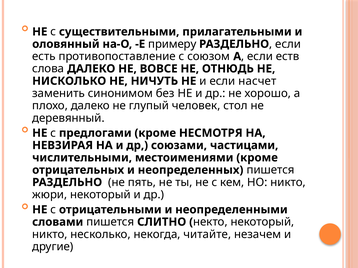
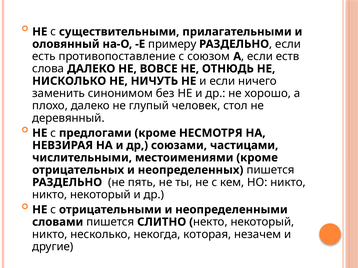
насчет: насчет -> ничего (257, 81)
жюри: жюри -> никто (50, 195)
читайте: читайте -> которая (207, 235)
